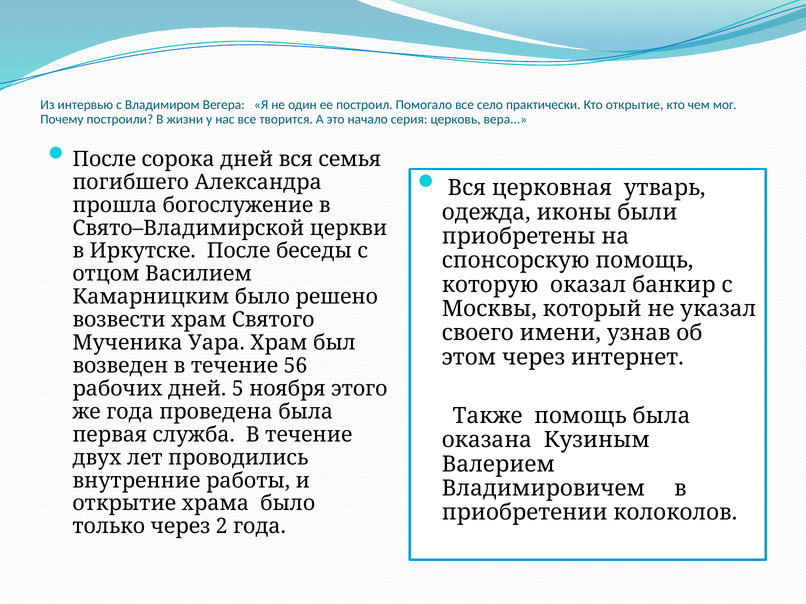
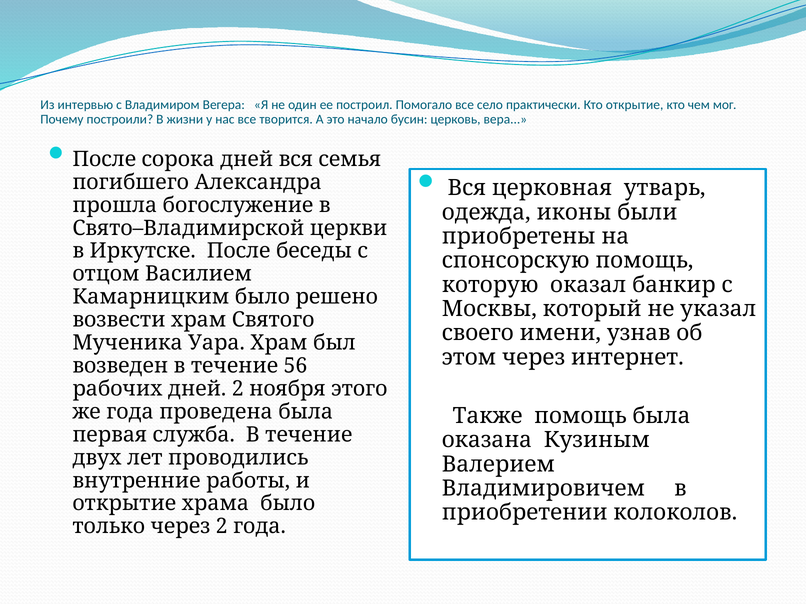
серия: серия -> бусин (409, 120)
дней 5: 5 -> 2 (238, 389)
